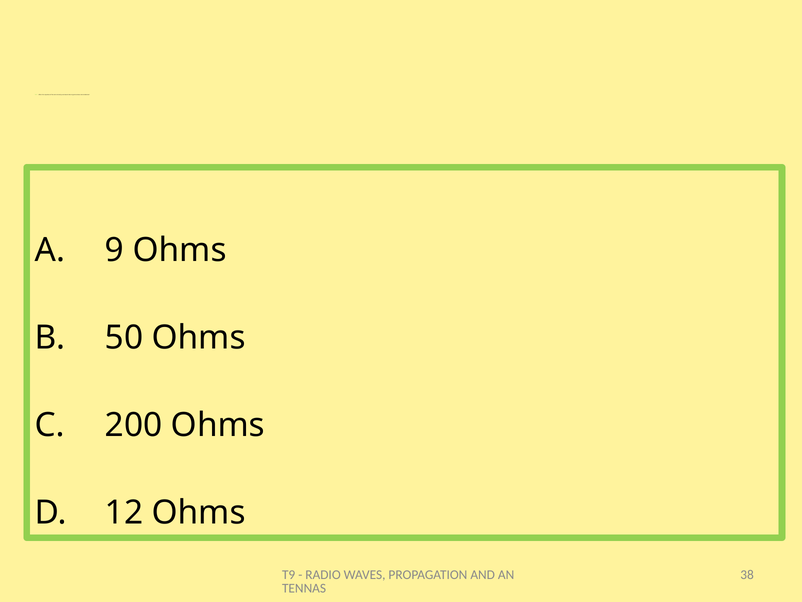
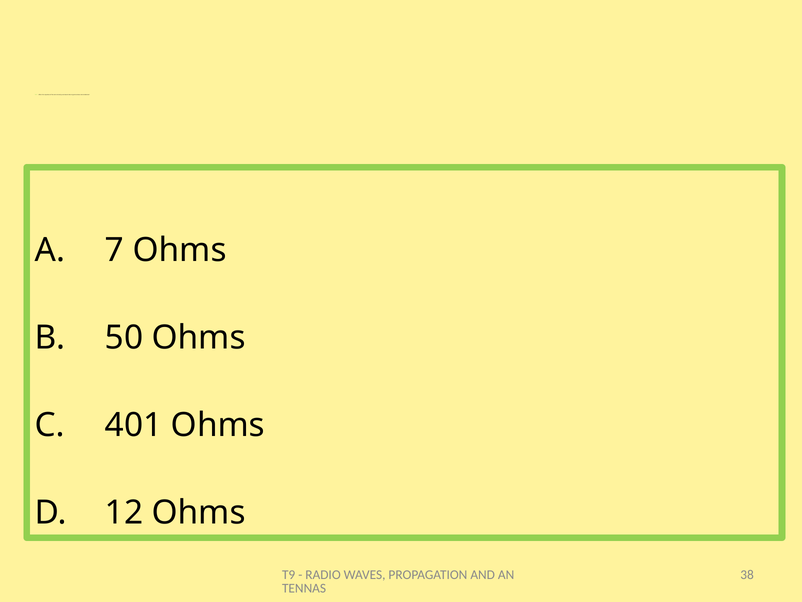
9: 9 -> 7 (115, 250)
200: 200 -> 401 (134, 425)
